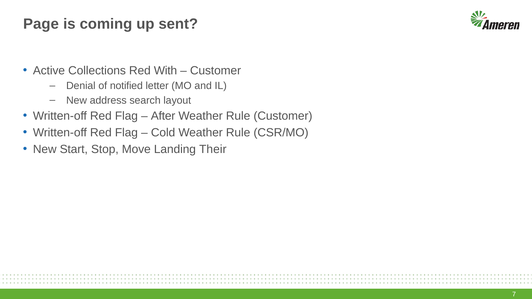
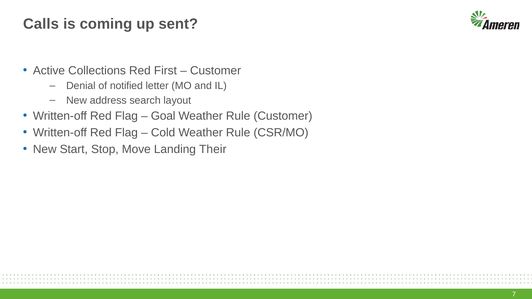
Page: Page -> Calls (41, 24)
With: With -> First (165, 71)
After: After -> Goal (163, 116)
